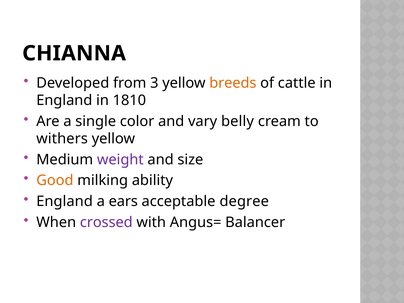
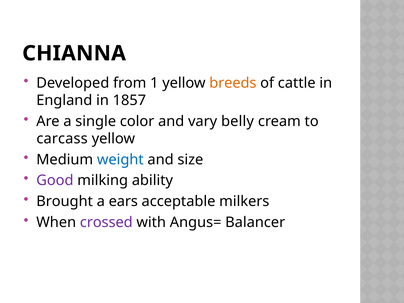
3: 3 -> 1 (154, 83)
1810: 1810 -> 1857 (129, 100)
withers: withers -> carcass (62, 139)
weight colour: purple -> blue (120, 160)
Good colour: orange -> purple (55, 180)
England: England -> Brought (65, 201)
degree: degree -> milkers (244, 201)
